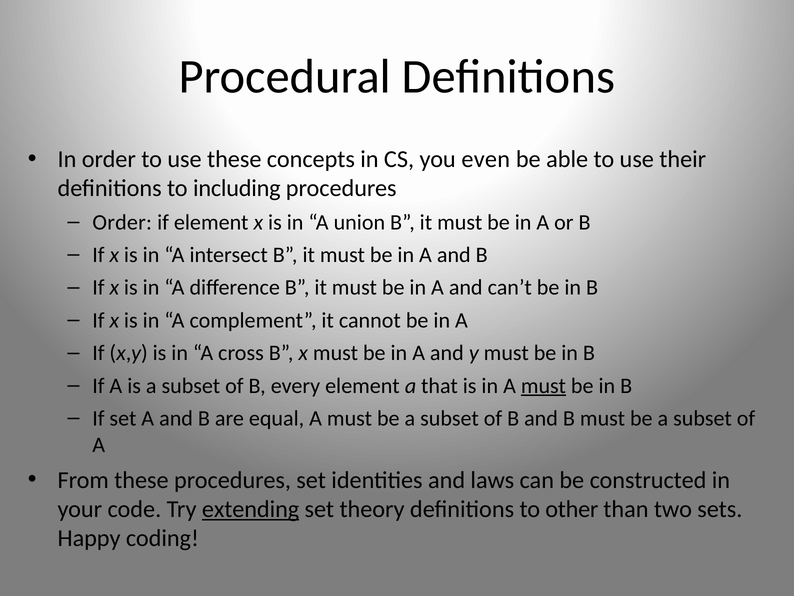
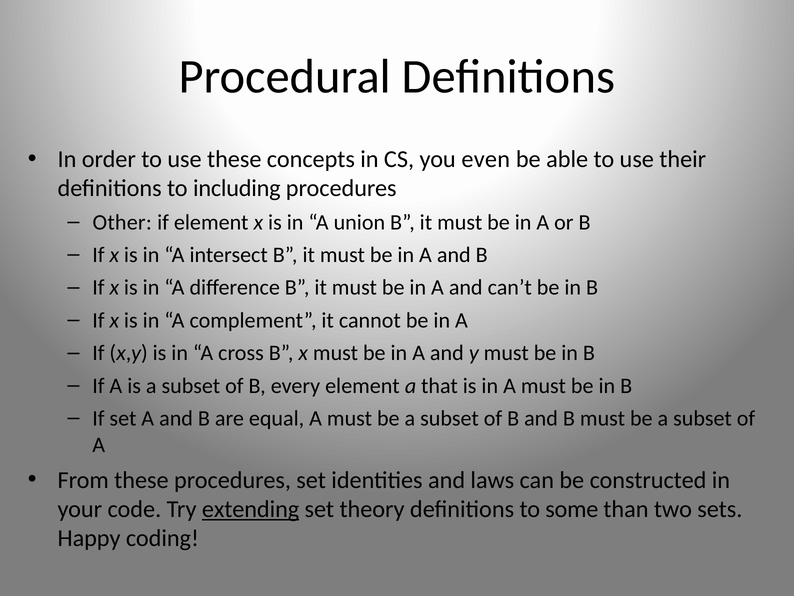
Order: Order -> Other (122, 222)
must underline: present -> none (543, 385)
other: other -> some (572, 509)
